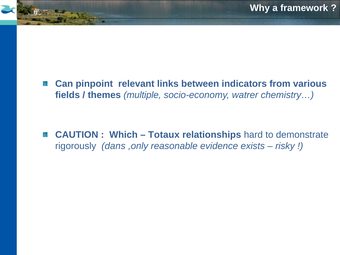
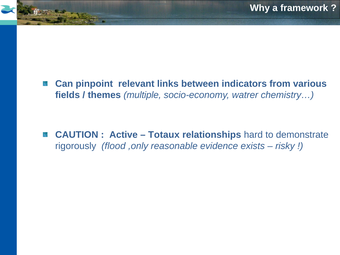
Which: Which -> Active (124, 135)
dans: dans -> flood (113, 146)
